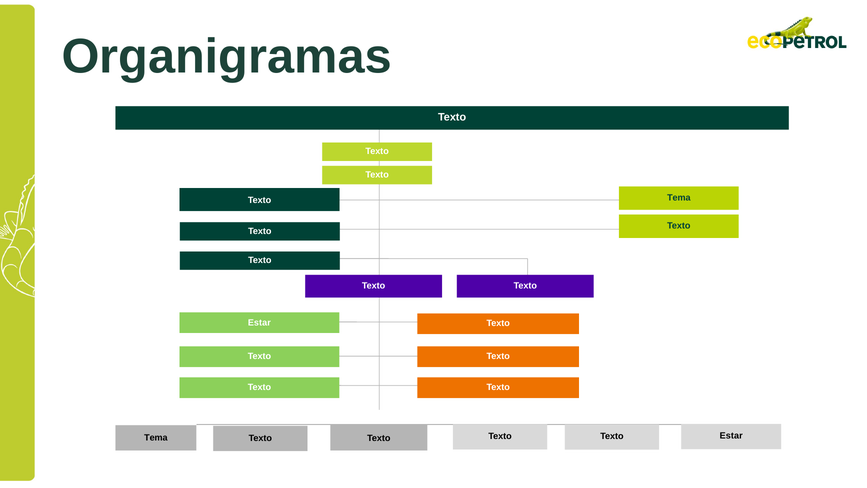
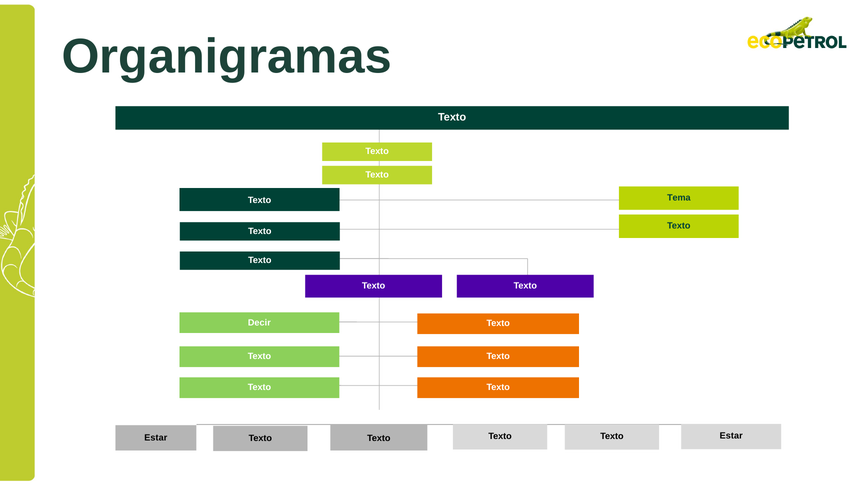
Estar: Estar -> Decir (259, 322)
Tema: Tema -> Estar (156, 438)
